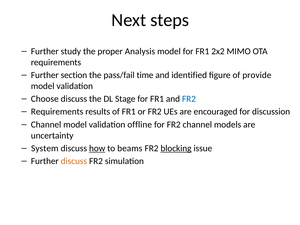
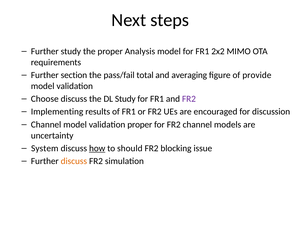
time: time -> total (145, 75)
identified: identified -> averaging (189, 75)
DL Stage: Stage -> Study (125, 99)
FR2 colour: blue -> purple (189, 99)
Requirements: Requirements -> Implementing (57, 112)
validation offline: offline -> proper (140, 124)
beams: beams -> should (130, 148)
blocking underline: present -> none (176, 148)
